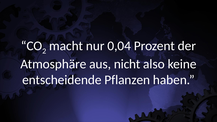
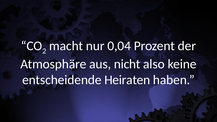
Pflanzen: Pflanzen -> Heiraten (127, 80)
